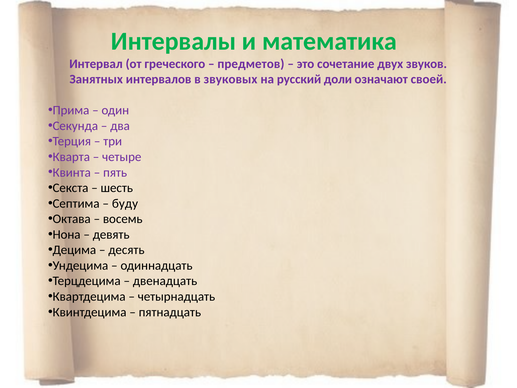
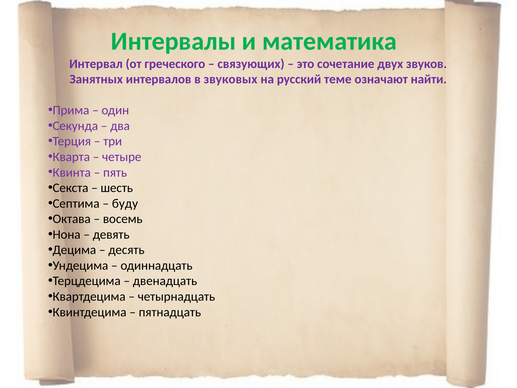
предметов: предметов -> связующих (251, 64)
доли: доли -> теме (338, 79)
своей: своей -> найти (429, 79)
